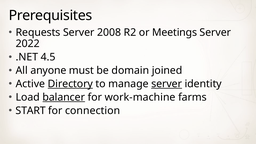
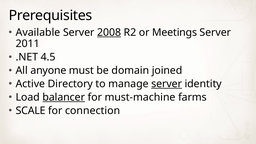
Requests: Requests -> Available (38, 32)
2008 underline: none -> present (109, 32)
2022: 2022 -> 2011 (28, 44)
Directory underline: present -> none (70, 84)
work-machine: work-machine -> must-machine (140, 97)
START: START -> SCALE (31, 111)
